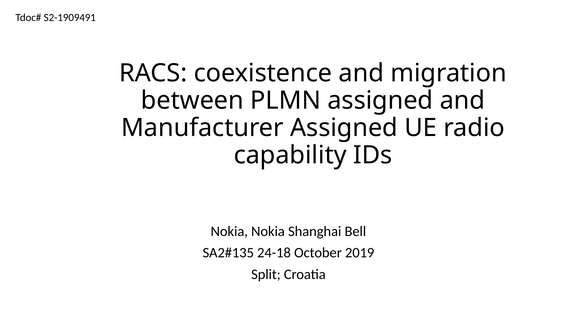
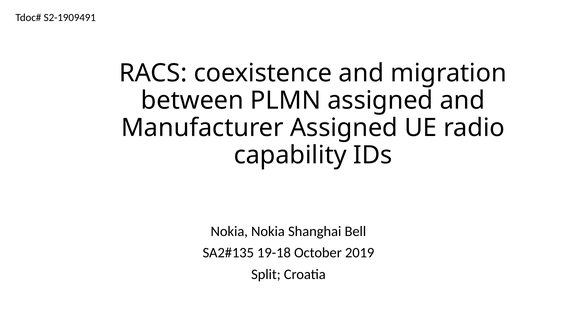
24-18: 24-18 -> 19-18 (274, 253)
